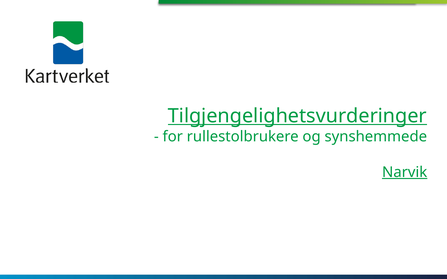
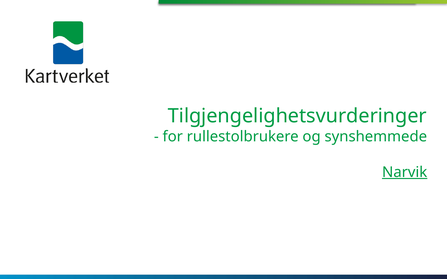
Tilgjengelighetsvurderinger underline: present -> none (297, 116)
